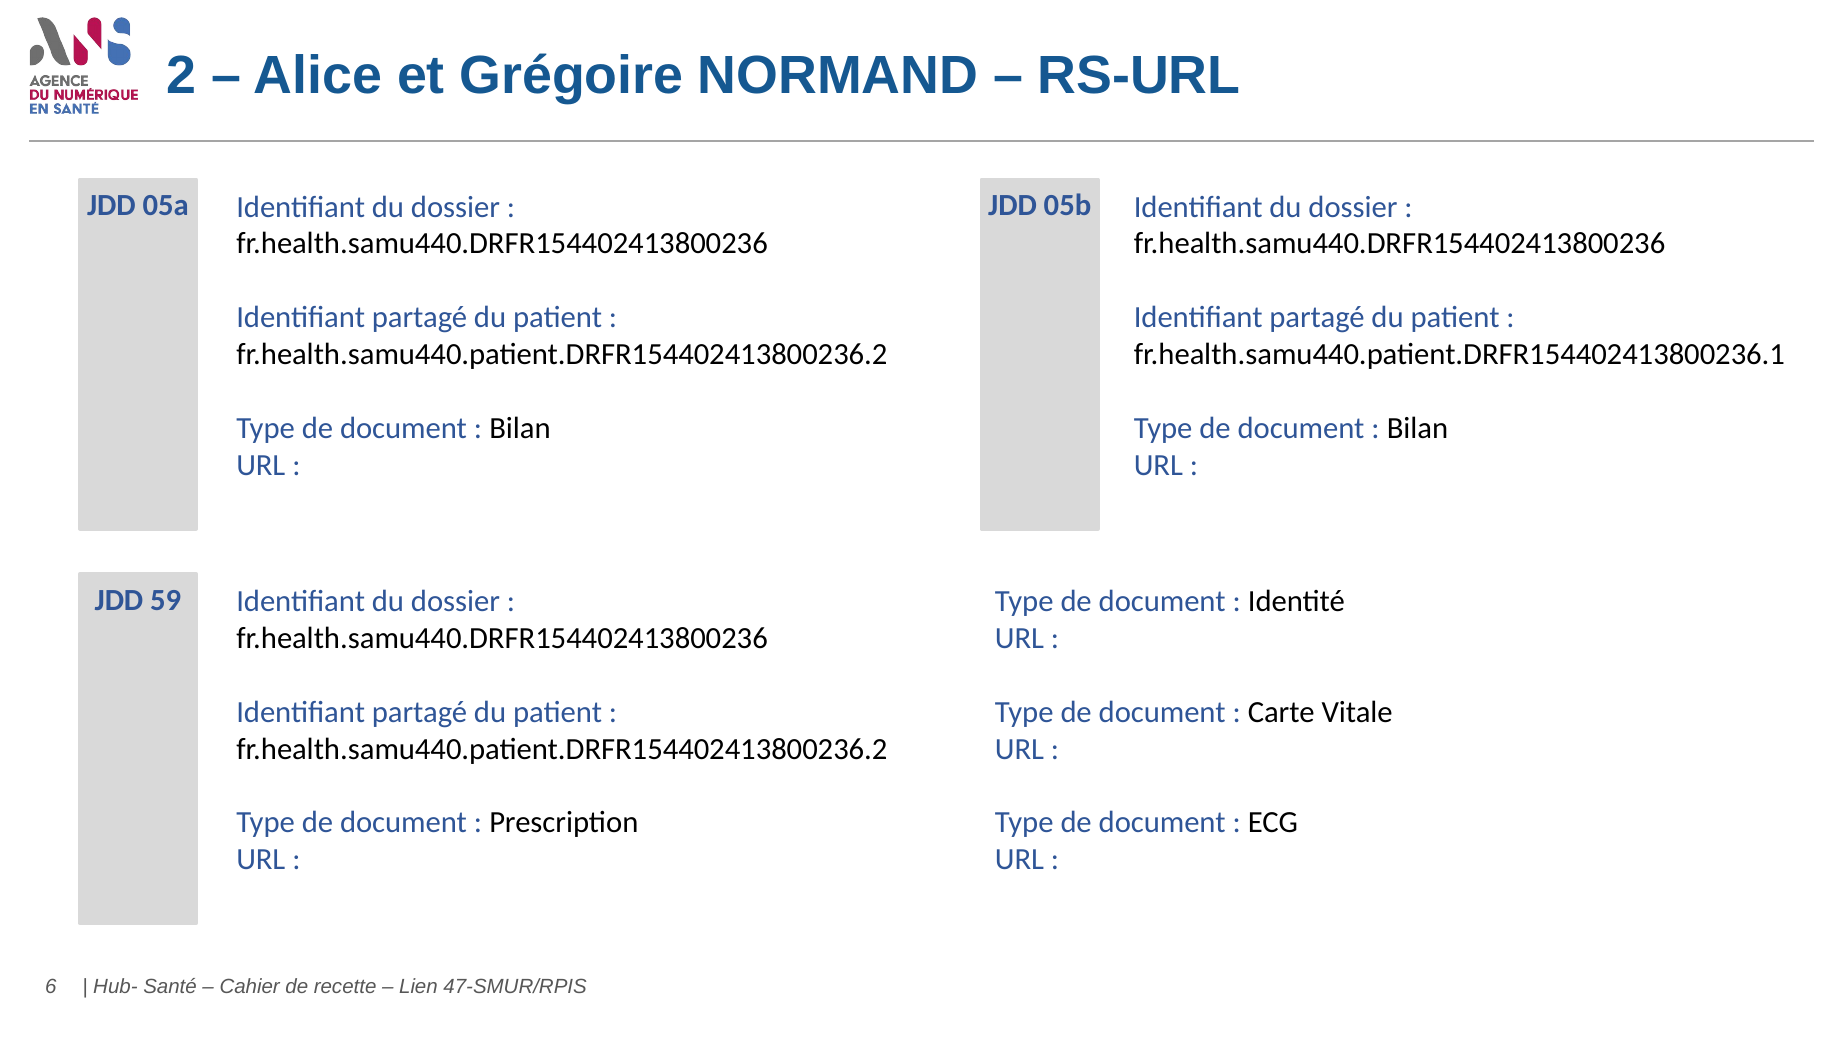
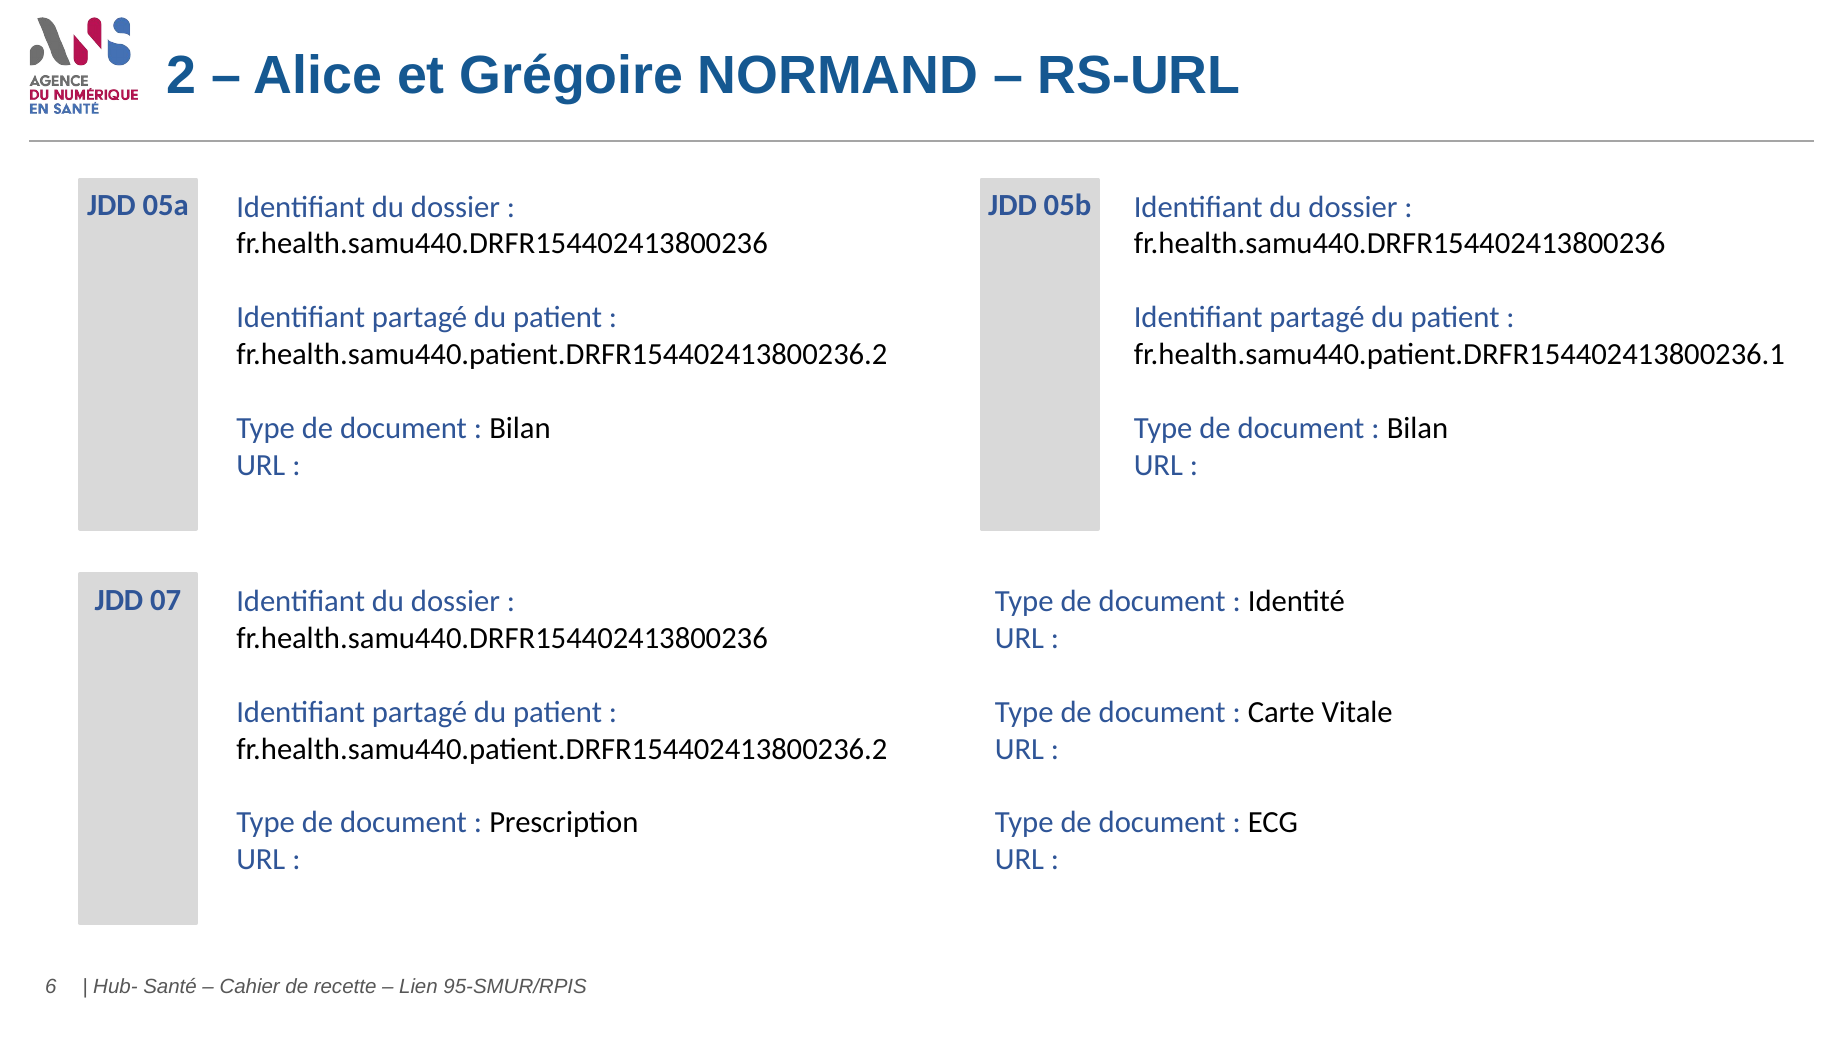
59: 59 -> 07 (166, 600)
47-SMUR/RPIS: 47-SMUR/RPIS -> 95-SMUR/RPIS (515, 986)
